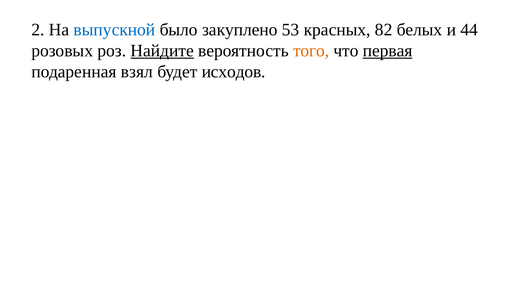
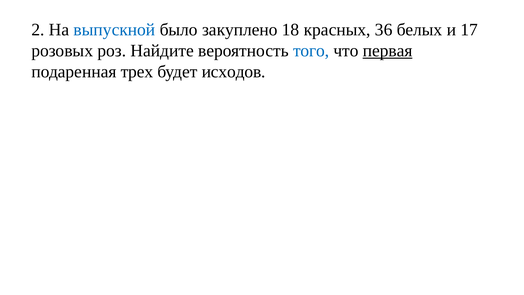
53: 53 -> 18 (291, 30)
82: 82 -> 36 (384, 30)
44: 44 -> 17 (469, 30)
Найдите underline: present -> none (162, 51)
того colour: orange -> blue (311, 51)
взял: взял -> трех (137, 72)
